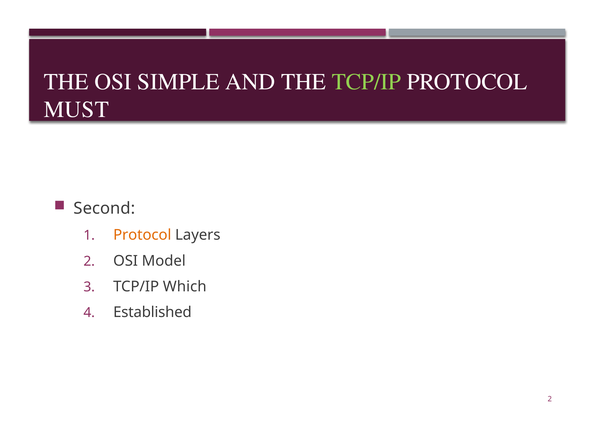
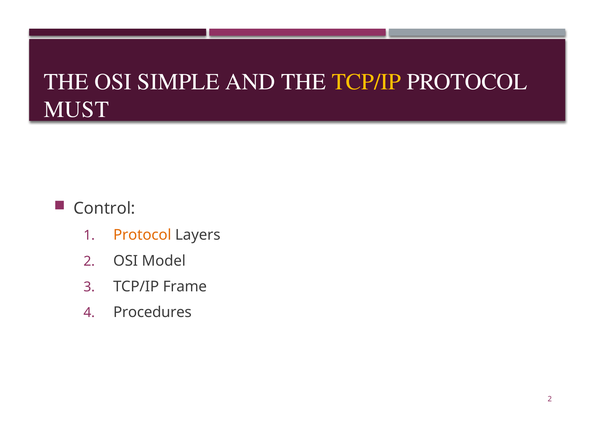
TCP/IP colour: light green -> yellow (366, 82)
Second: Second -> Control (104, 209)
Which: Which -> Frame (185, 287)
Established: Established -> Procedures (152, 313)
